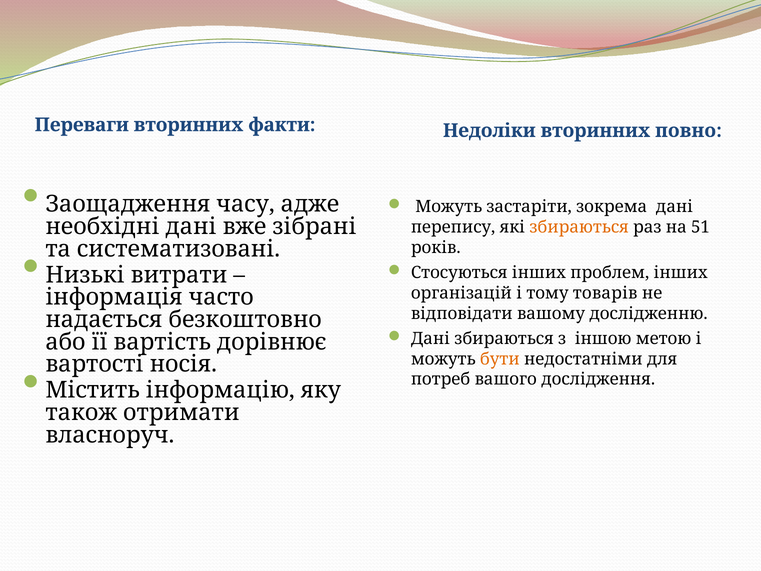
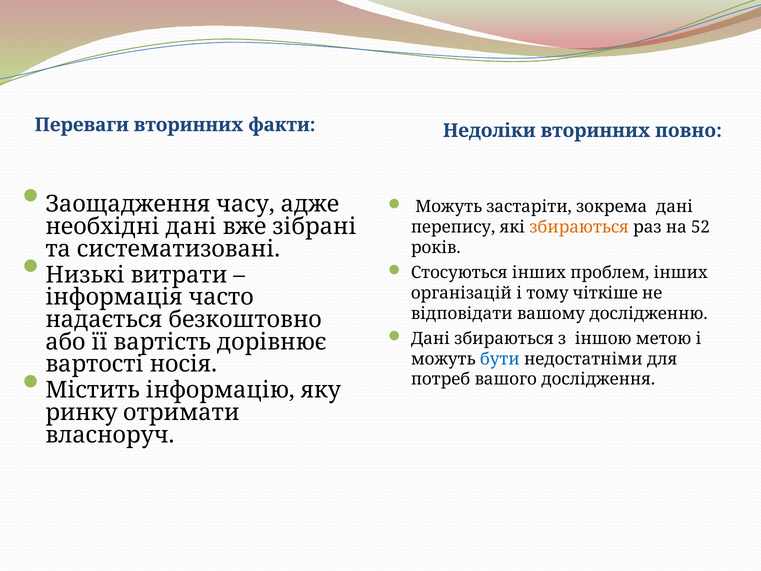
51: 51 -> 52 (700, 227)
товарів: товарів -> чіткіше (605, 293)
бути colour: orange -> blue (500, 359)
також: також -> ринку (81, 412)
